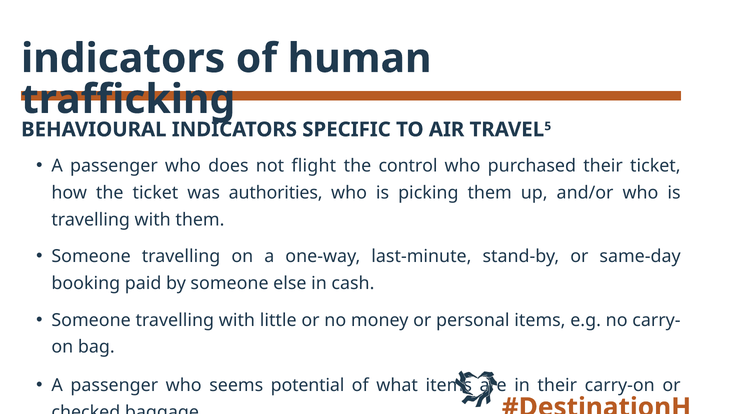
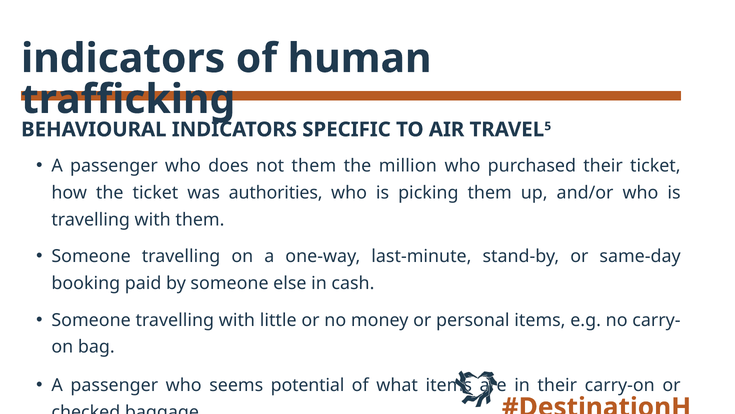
not flight: flight -> them (314, 166)
control: control -> million (408, 166)
